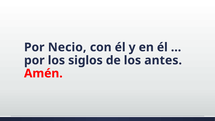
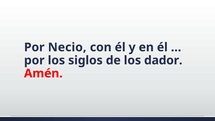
antes: antes -> dador (163, 60)
